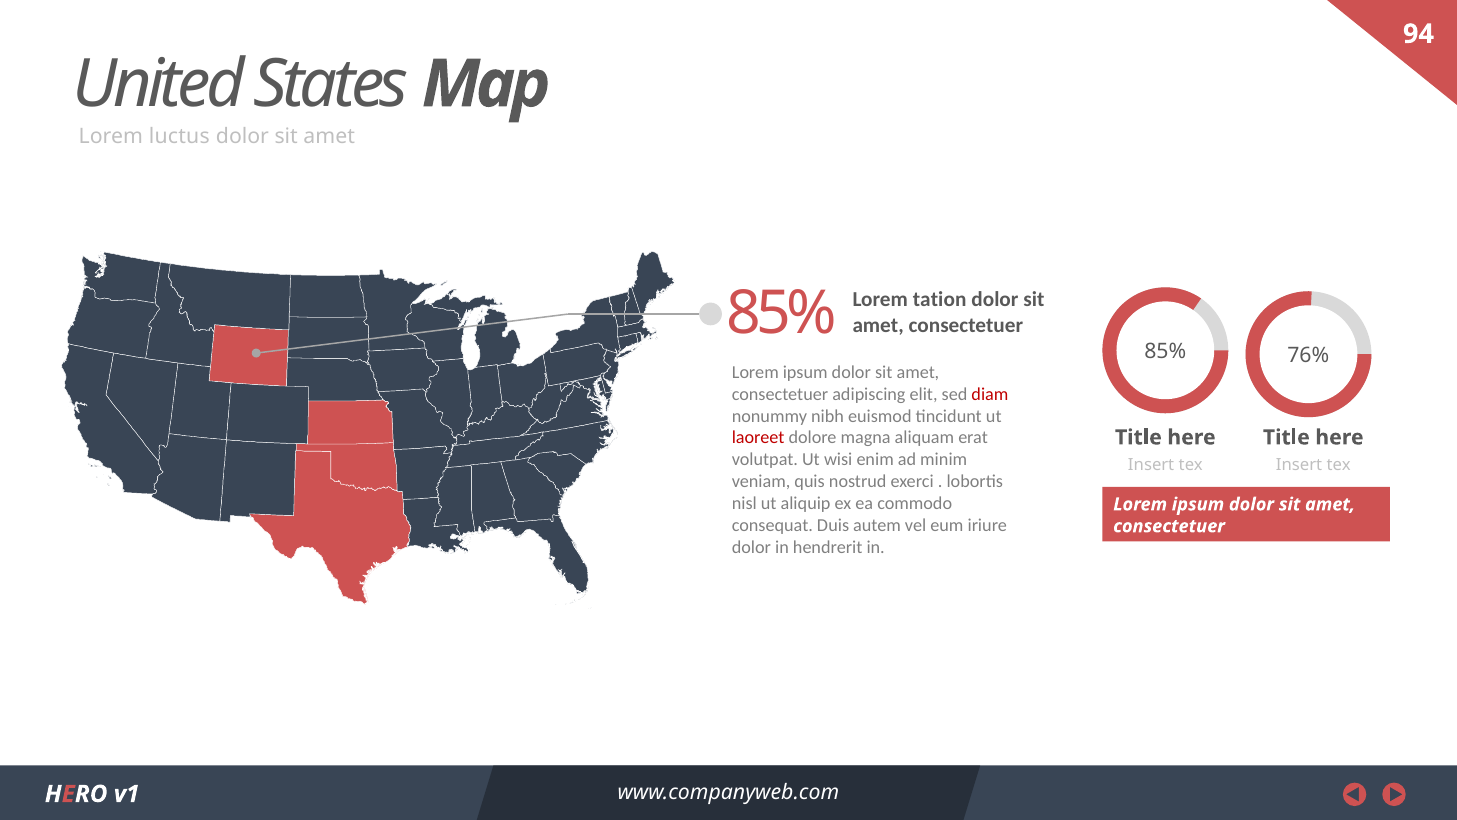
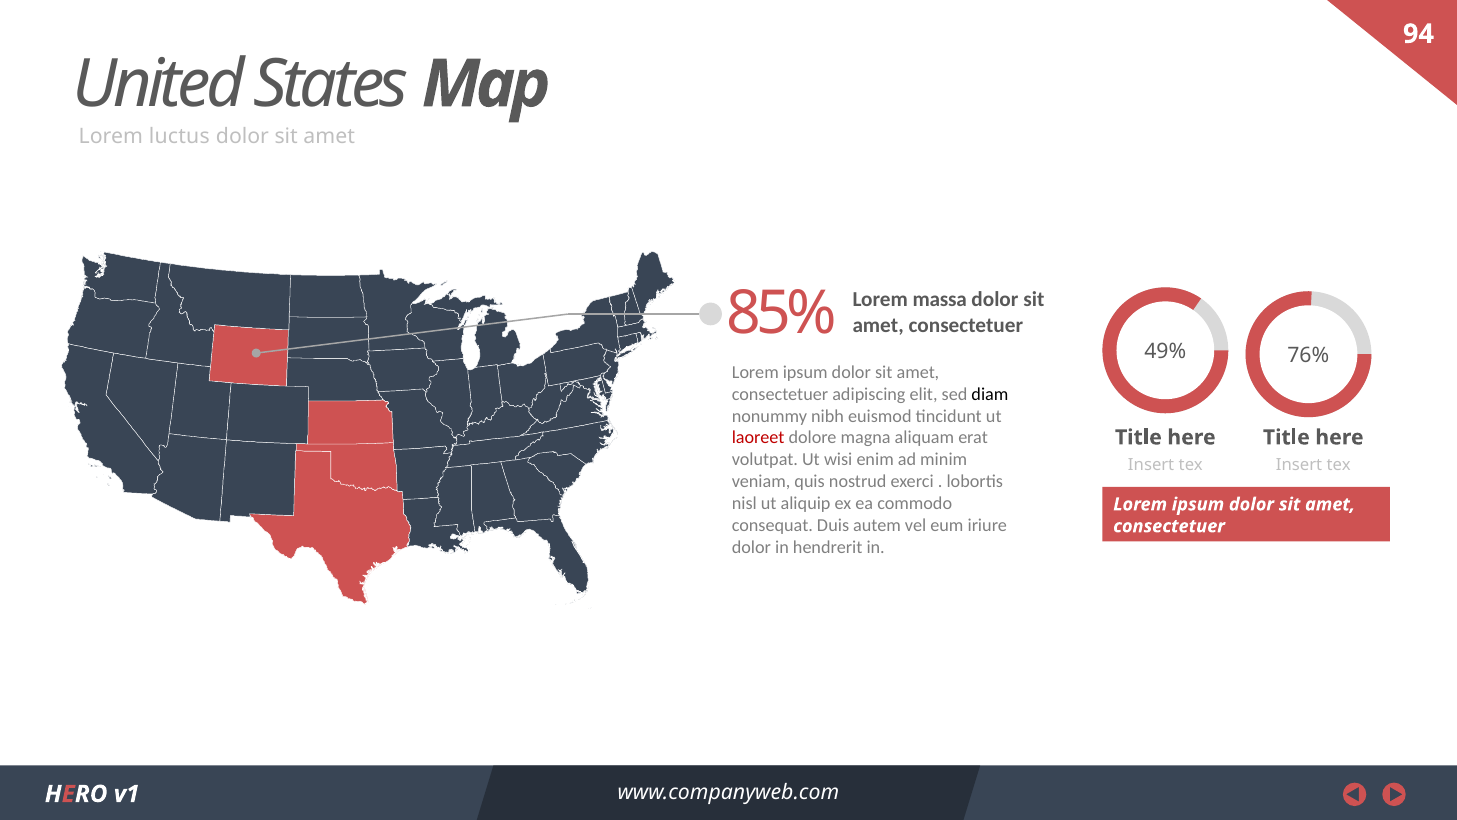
tation: tation -> massa (940, 300)
85% 85%: 85% -> 49% (1165, 352)
diam colour: red -> black (990, 394)
